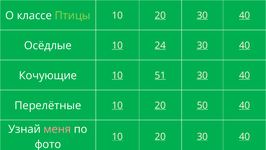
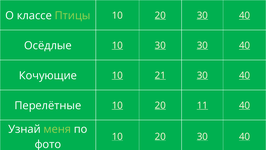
10 24: 24 -> 30 (160, 45)
51: 51 -> 21 (160, 75)
50: 50 -> 11 (202, 105)
меня colour: pink -> light green (57, 129)
